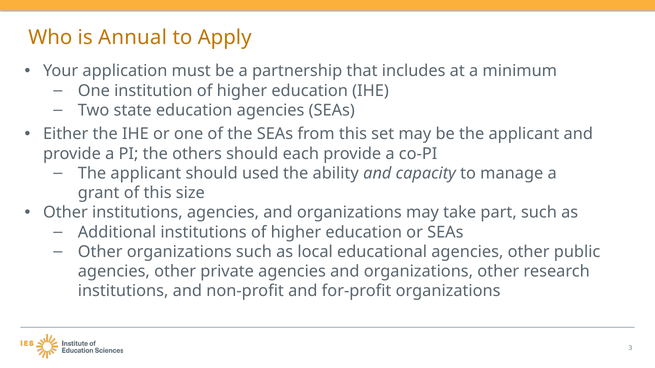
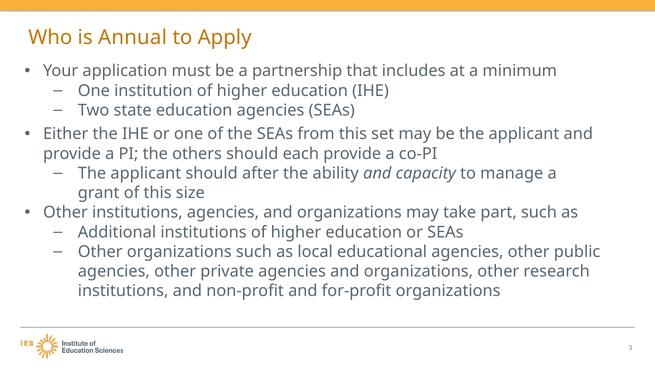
used: used -> after (260, 173)
